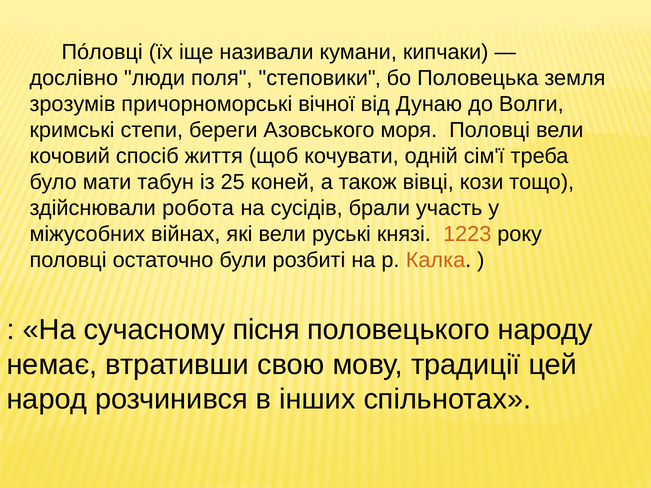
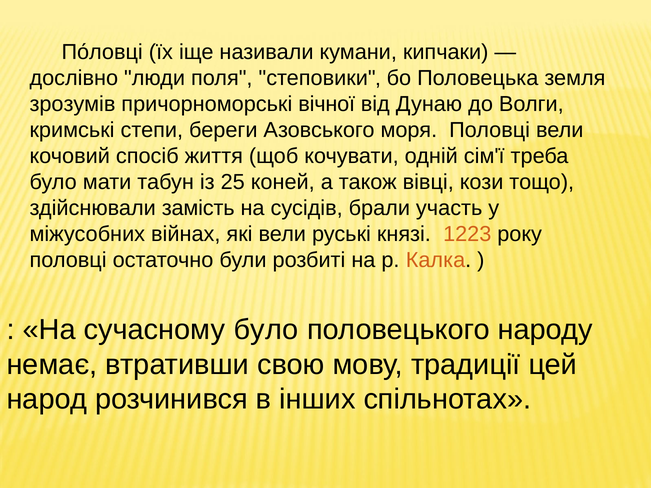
робота: робота -> замість (198, 208)
сучасному пісня: пісня -> було (266, 330)
